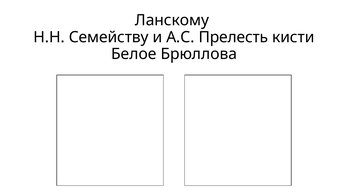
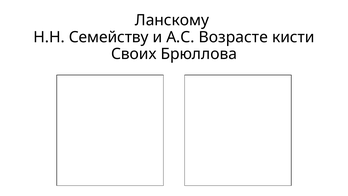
Прелесть: Прелесть -> Возрасте (233, 37)
Белое: Белое -> Своих (134, 54)
